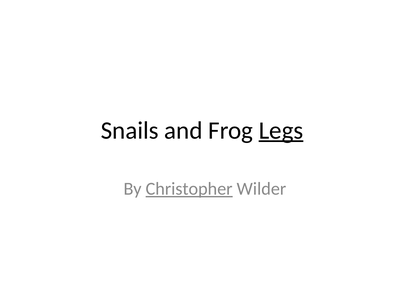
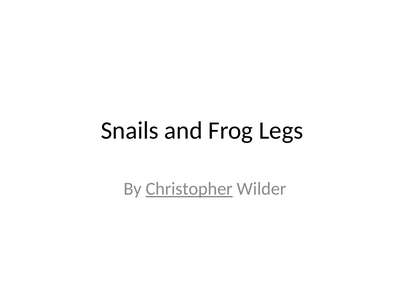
Legs underline: present -> none (281, 130)
